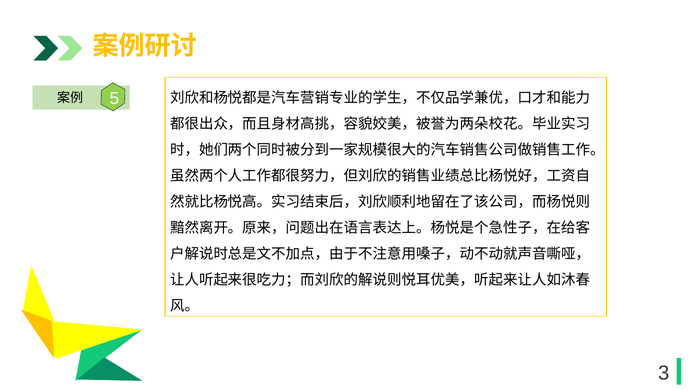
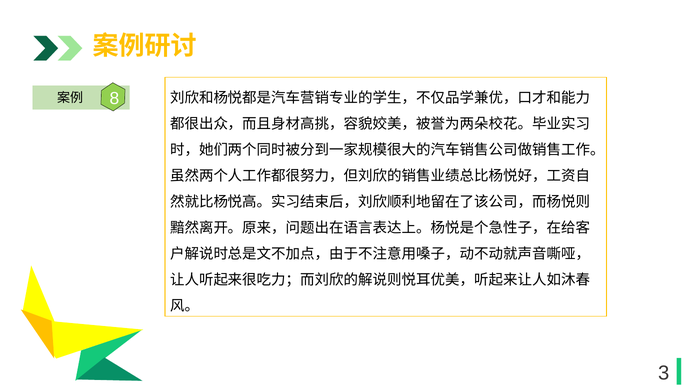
5: 5 -> 8 (114, 99)
